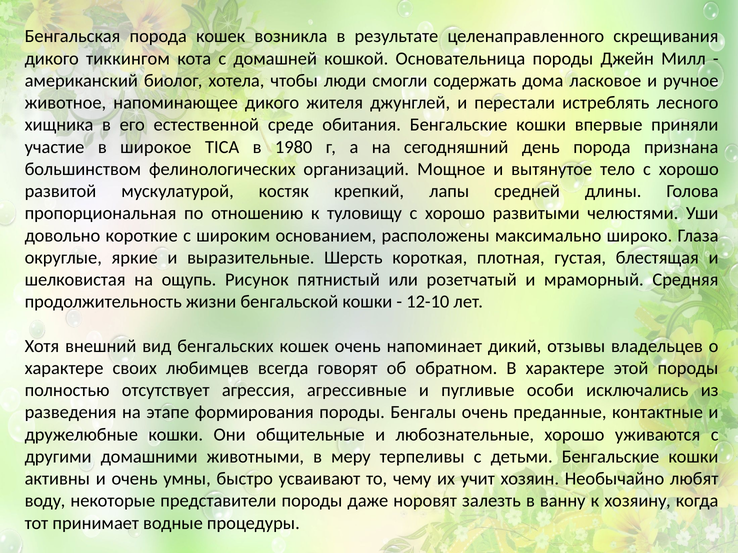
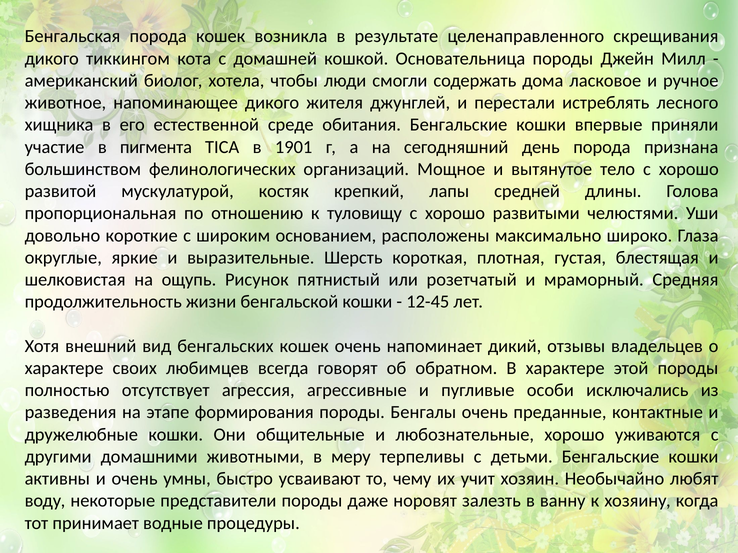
широкое: широкое -> пигмента (156, 147)
1980: 1980 -> 1901 (294, 147)
12-10: 12-10 -> 12-45 (428, 302)
